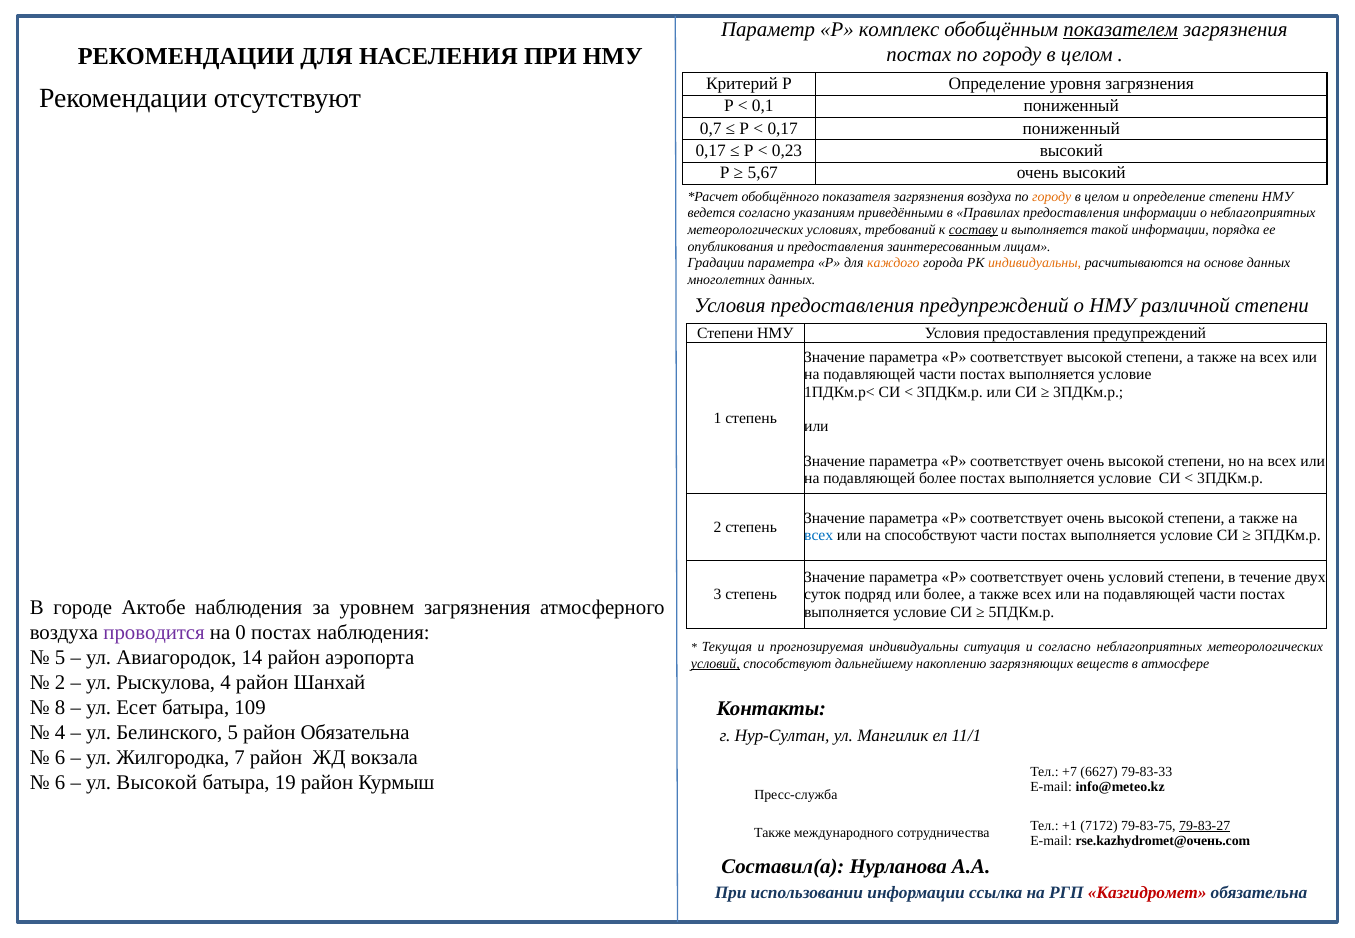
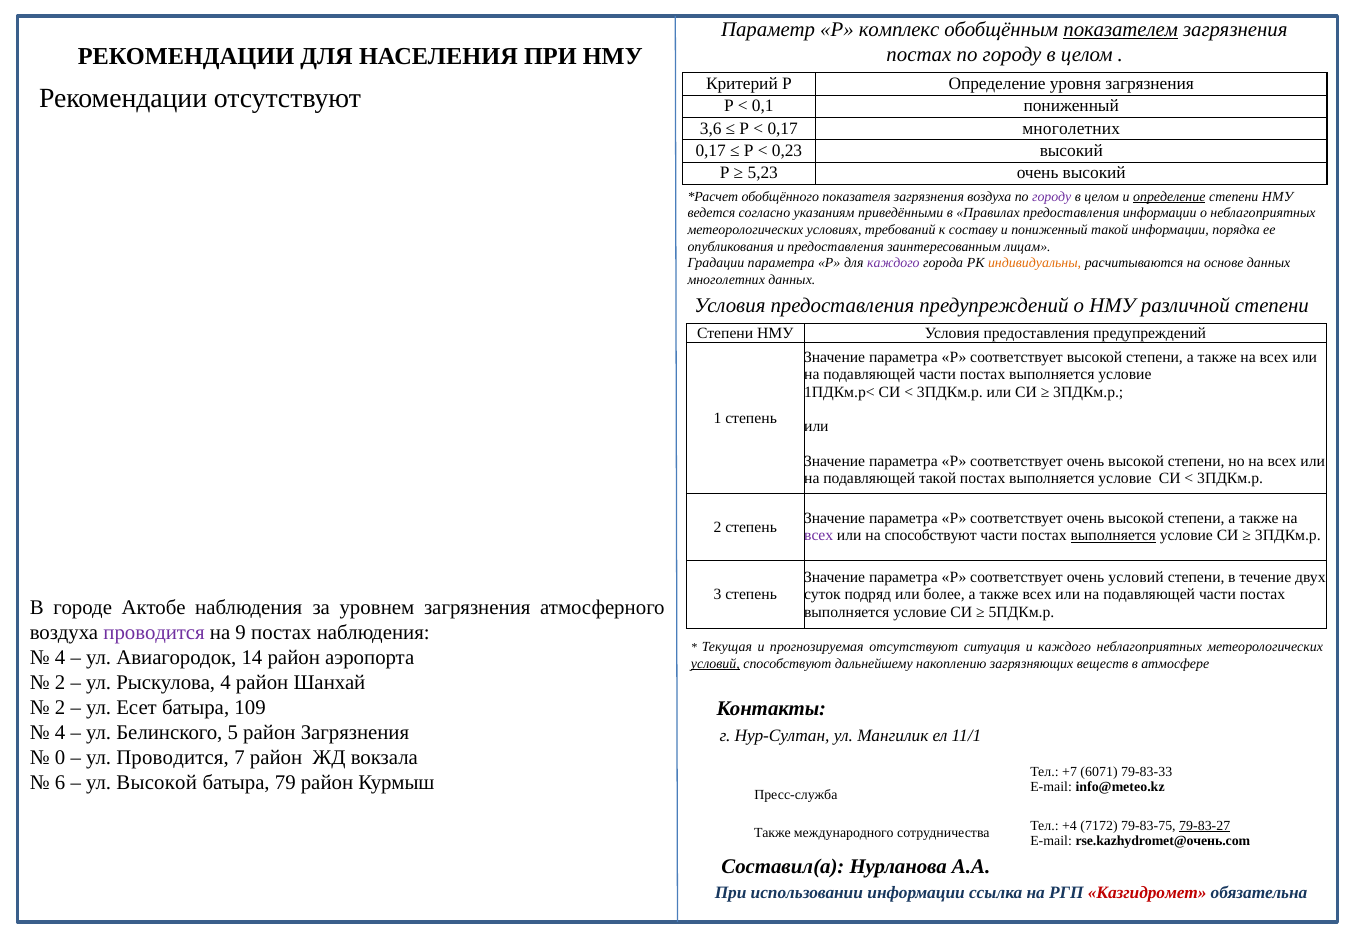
0,7: 0,7 -> 3,6 (711, 128)
0,17 пониженный: пониженный -> многолетних (1071, 128)
5,67: 5,67 -> 5,23 (763, 173)
городу colour: orange -> purple (1052, 197)
определение underline: none -> present (1169, 197)
составу underline: present -> none (973, 230)
и выполняется: выполняется -> пониженный (1050, 230)
каждого colour: orange -> purple (893, 263)
подавляющей более: более -> такой (938, 479)
всех colour: blue -> purple (819, 536)
выполняется underline: none -> present (1113, 536)
0: 0 -> 9 (241, 632)
прогнозируемая индивидуальны: индивидуальны -> отсутствуют (914, 647)
и согласно: согласно -> каждого (1065, 647)
5: 5 -> 4 (60, 657)
8: 8 -> 2 (60, 707)
район Обязательна: Обязательна -> Загрязнения (355, 732)
6: 6 -> 0 (60, 757)
ул Жилгородка: Жилгородка -> Проводится (173, 757)
6627: 6627 -> 6071 (1099, 771)
19: 19 -> 79 (285, 782)
+1: +1 -> +4 (1070, 826)
